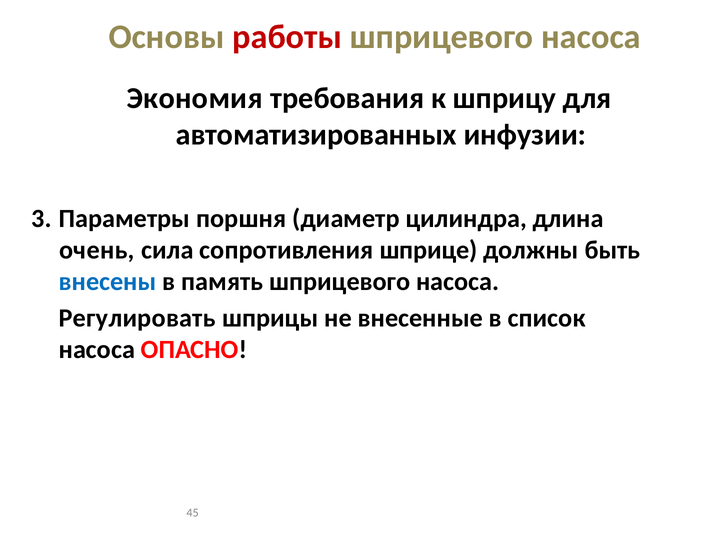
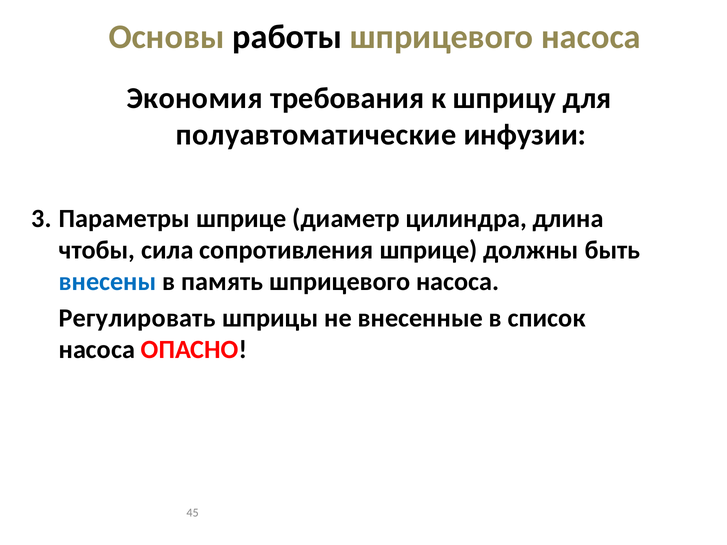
работы colour: red -> black (287, 37)
автоматизированных: автоматизированных -> полуавтоматические (316, 135)
Параметры поршня: поршня -> шприце (241, 219)
очень: очень -> чтобы (97, 250)
